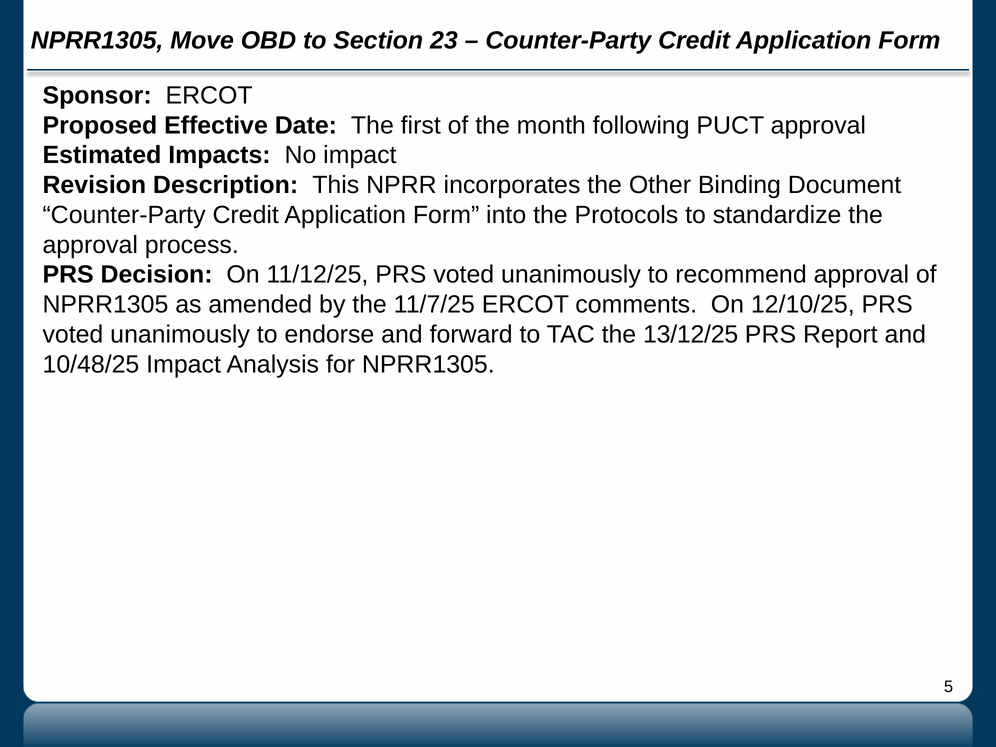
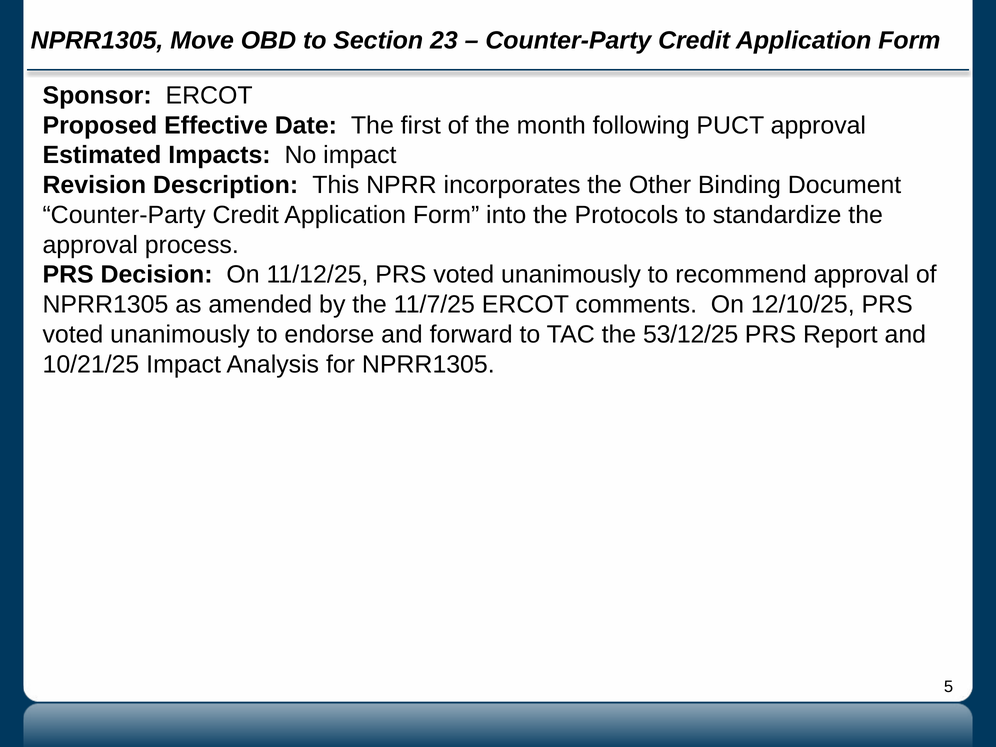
13/12/25: 13/12/25 -> 53/12/25 (691, 335)
10/48/25: 10/48/25 -> 10/21/25 (91, 364)
